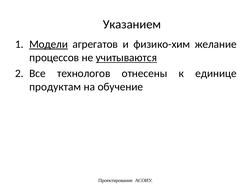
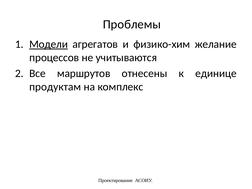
Указанием: Указанием -> Проблемы (132, 24)
учитываются underline: present -> none (126, 58)
технологов: технологов -> маршрутов (84, 73)
обучение: обучение -> комплекс (120, 87)
